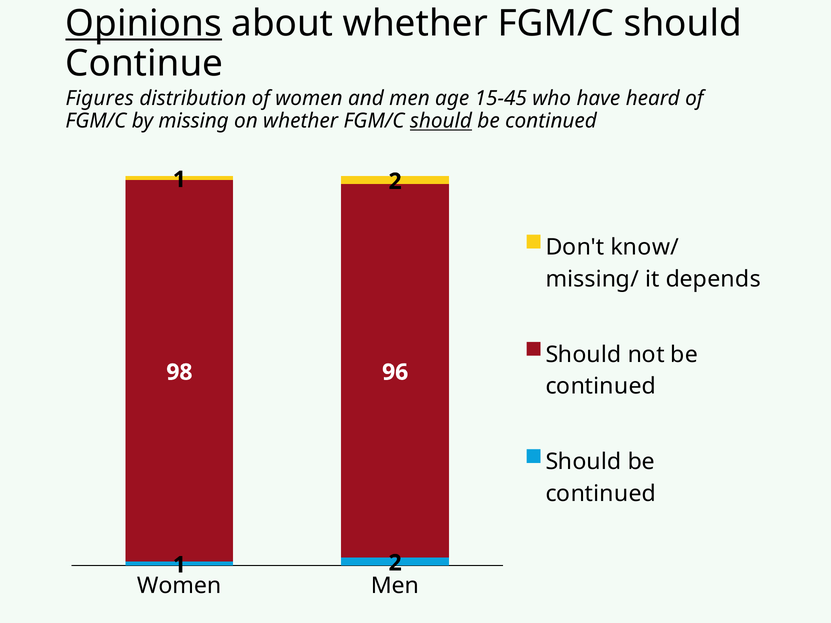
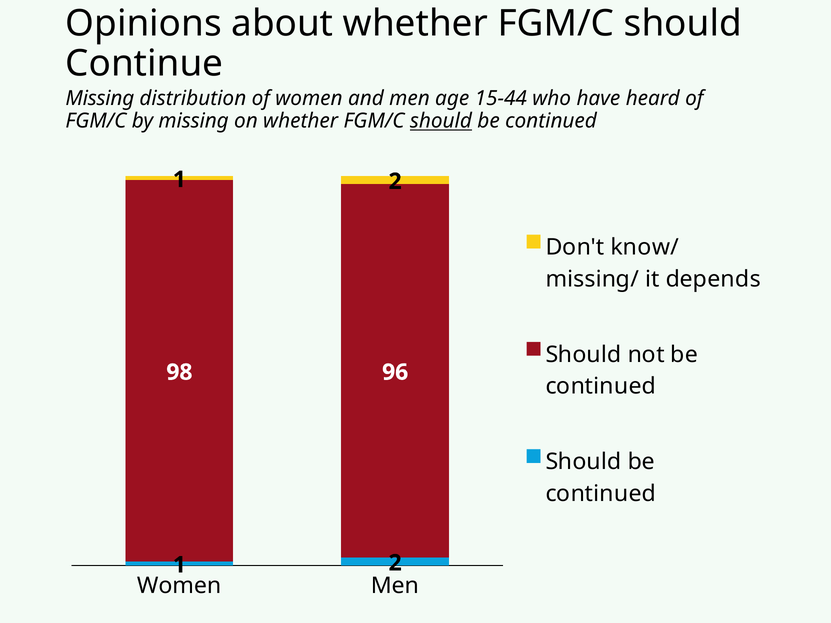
Opinions underline: present -> none (144, 24)
Figures: Figures -> Missing (100, 99)
15-45: 15-45 -> 15-44 (501, 99)
